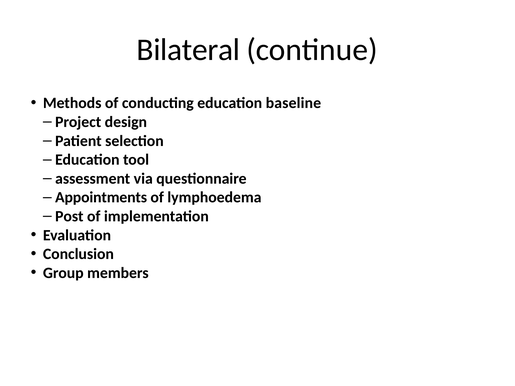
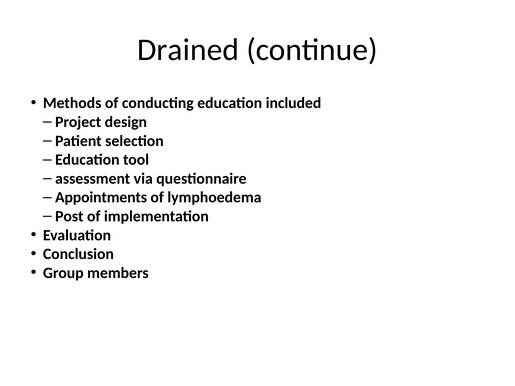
Bilateral: Bilateral -> Drained (188, 50)
baseline: baseline -> included (294, 103)
